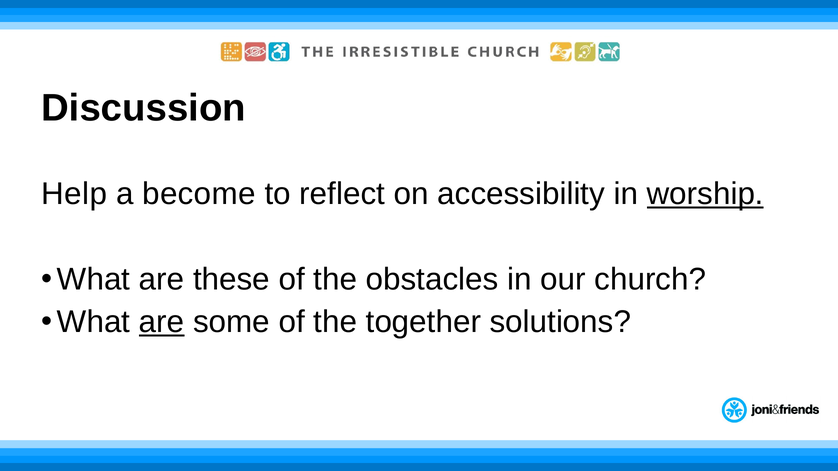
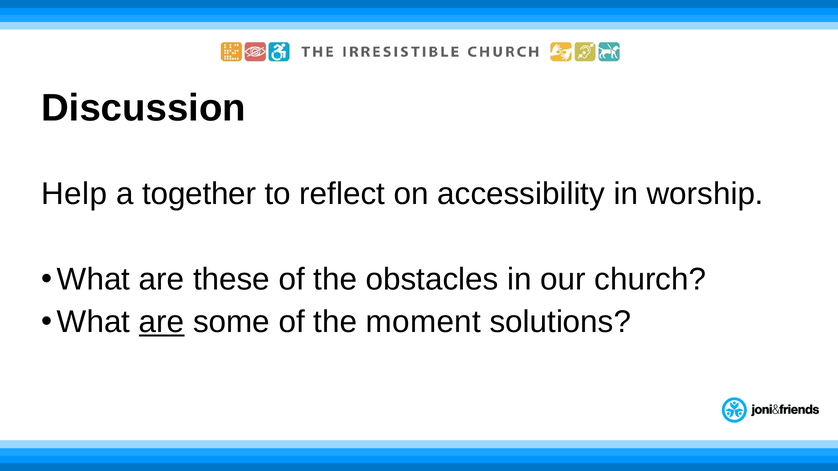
become: become -> together (199, 194)
worship underline: present -> none (705, 194)
together: together -> moment (423, 322)
